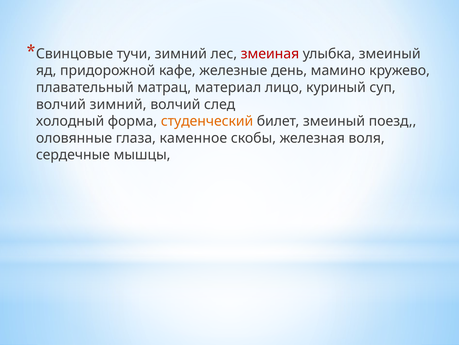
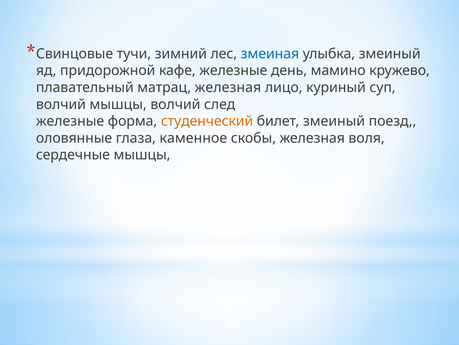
змеиная colour: red -> blue (270, 54)
матрац материал: материал -> железная (228, 87)
волчий зимний: зимний -> мышцы (118, 104)
холодный: холодный -> железные (70, 121)
